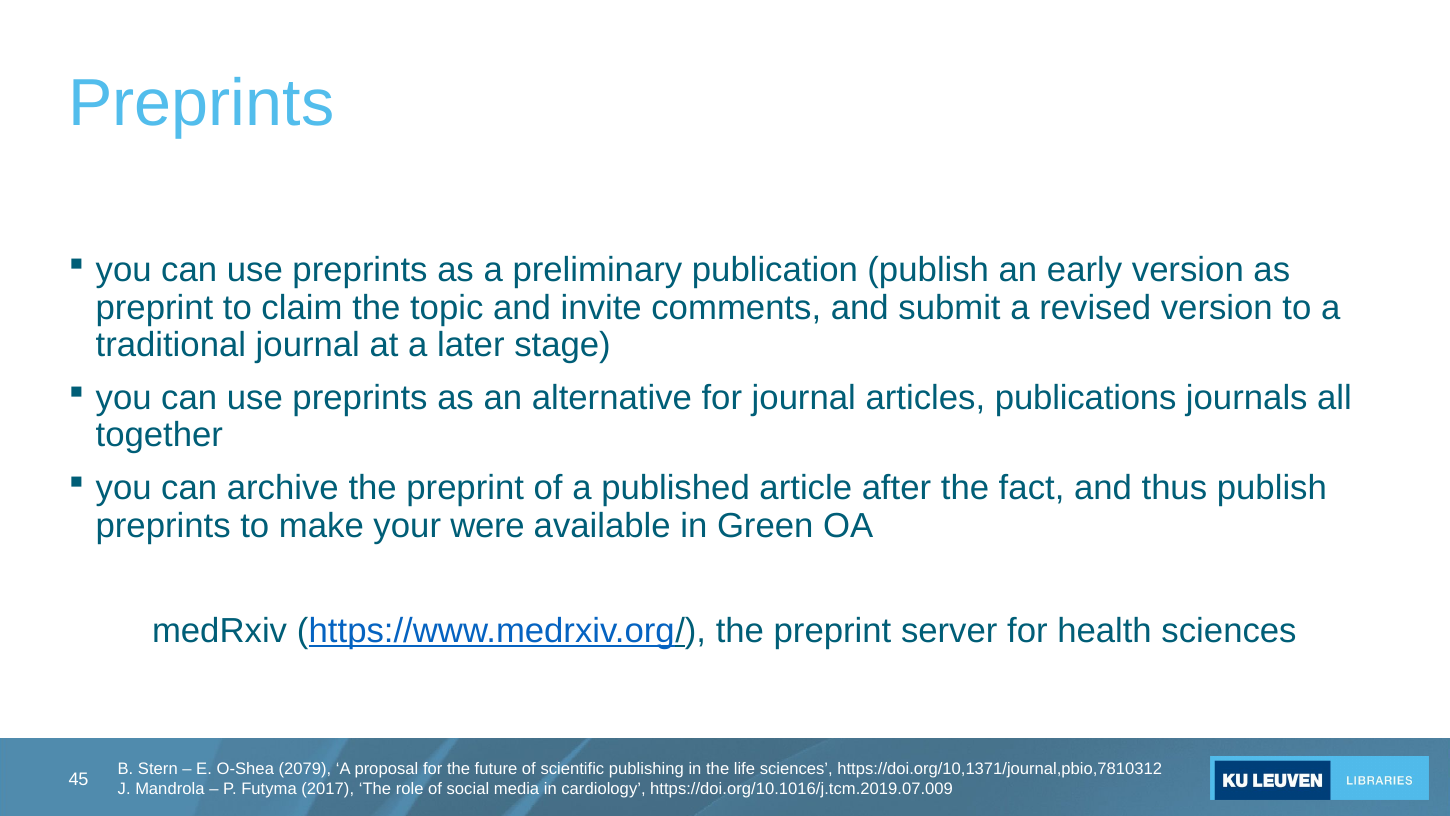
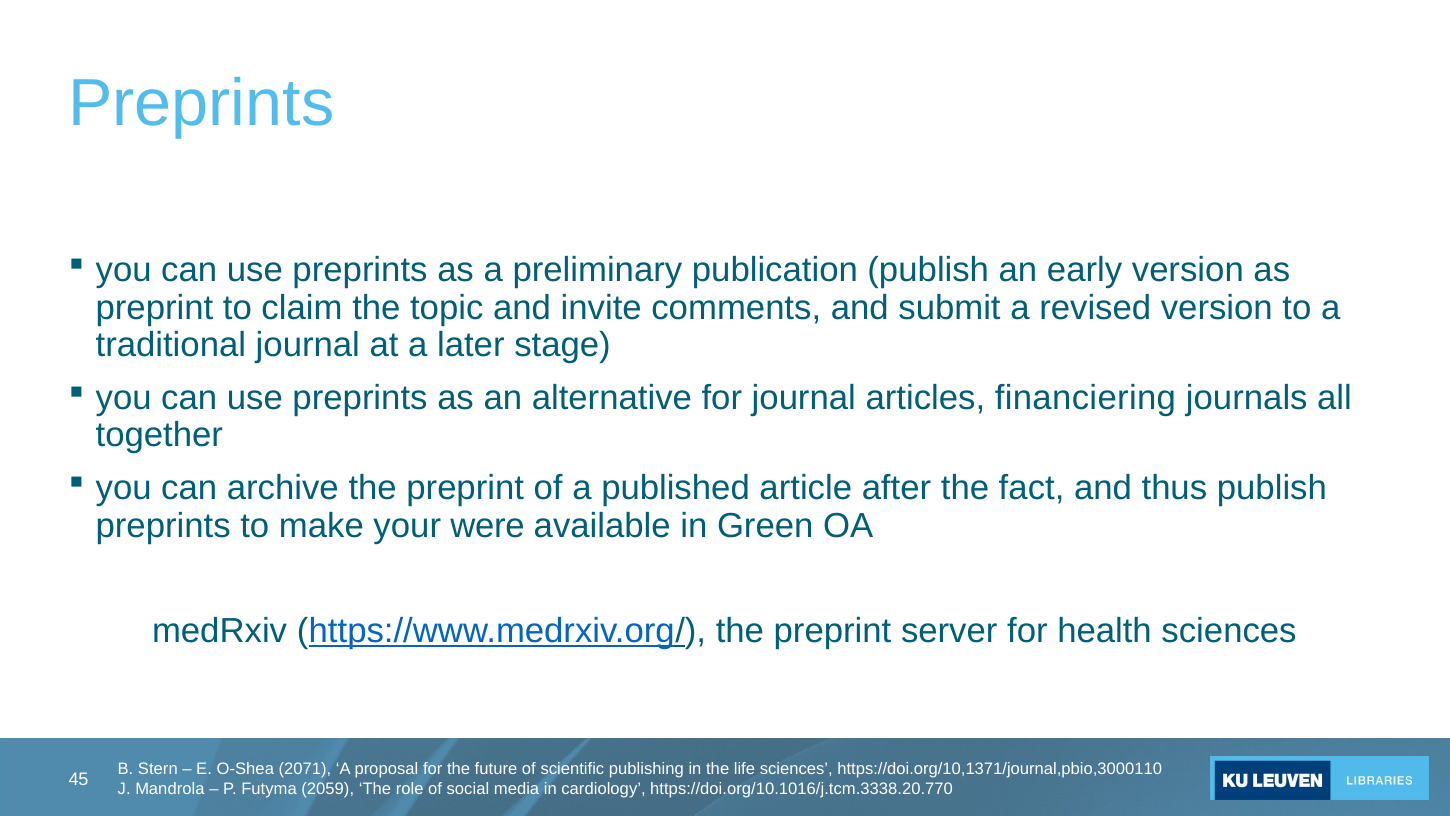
publications: publications -> financiering (1085, 398)
2079: 2079 -> 2071 (305, 769)
https://doi.org/10,1371/journal,pbio,7810312: https://doi.org/10,1371/journal,pbio,7810312 -> https://doi.org/10,1371/journal,pbio,3000110 (1000, 769)
2017: 2017 -> 2059 (328, 789)
https://doi.org/10.1016/j.tcm.2019.07.009: https://doi.org/10.1016/j.tcm.2019.07.009 -> https://doi.org/10.1016/j.tcm.3338.20.770 (802, 789)
